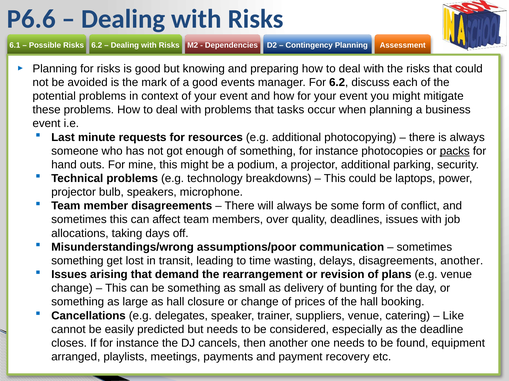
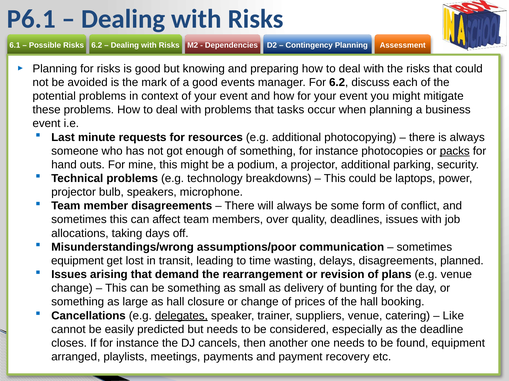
P6.6: P6.6 -> P6.1 (31, 19)
something: something -> equipment (77, 261)
disagreements another: another -> planned (462, 261)
delegates underline: none -> present (181, 316)
